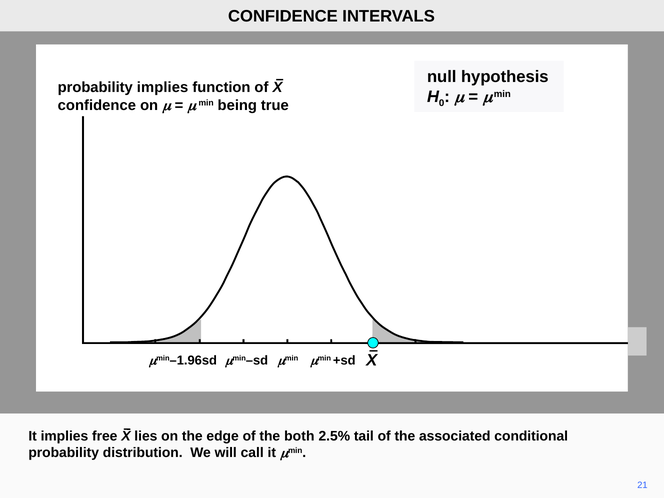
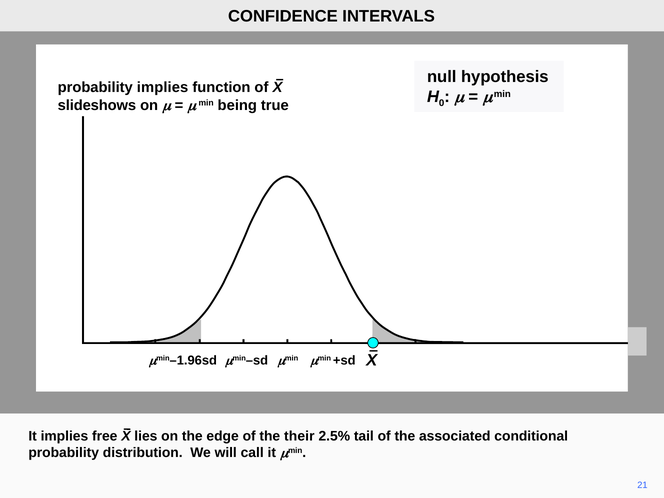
confidence: confidence -> slideshows (97, 105)
both: both -> their (299, 436)
